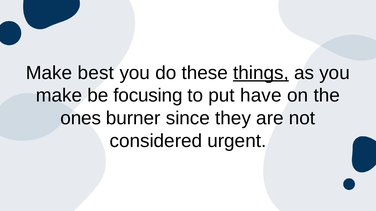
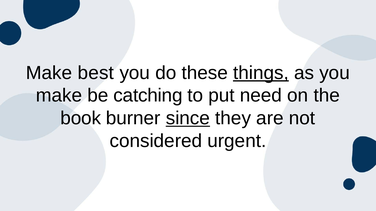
focusing: focusing -> catching (148, 96)
have: have -> need (261, 96)
ones: ones -> book (81, 118)
since underline: none -> present (188, 118)
